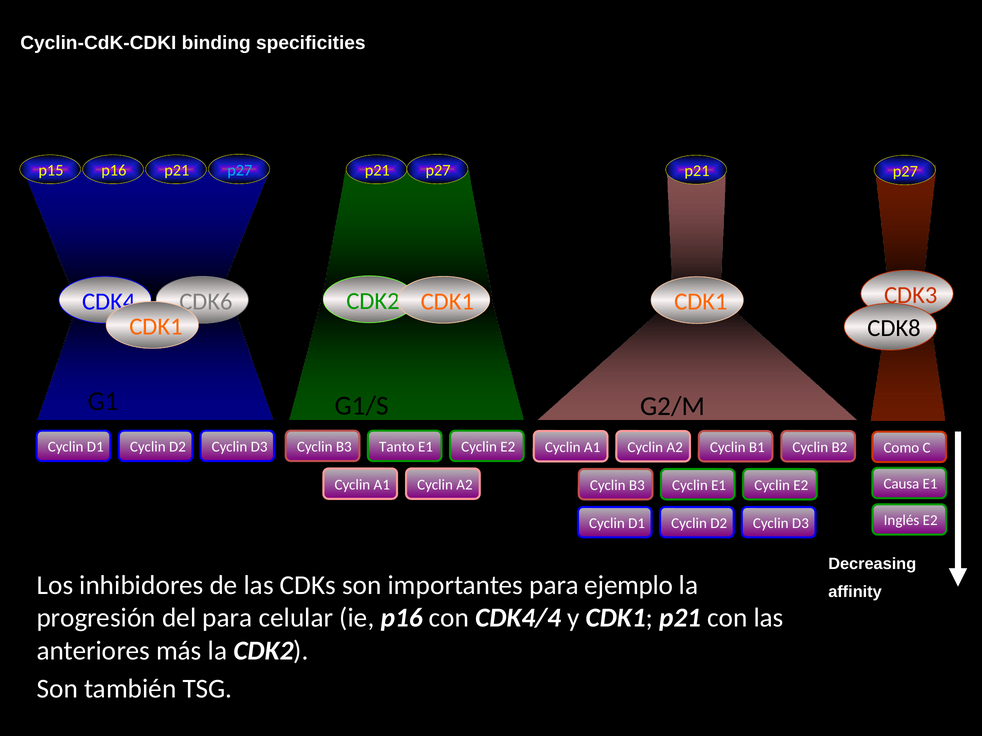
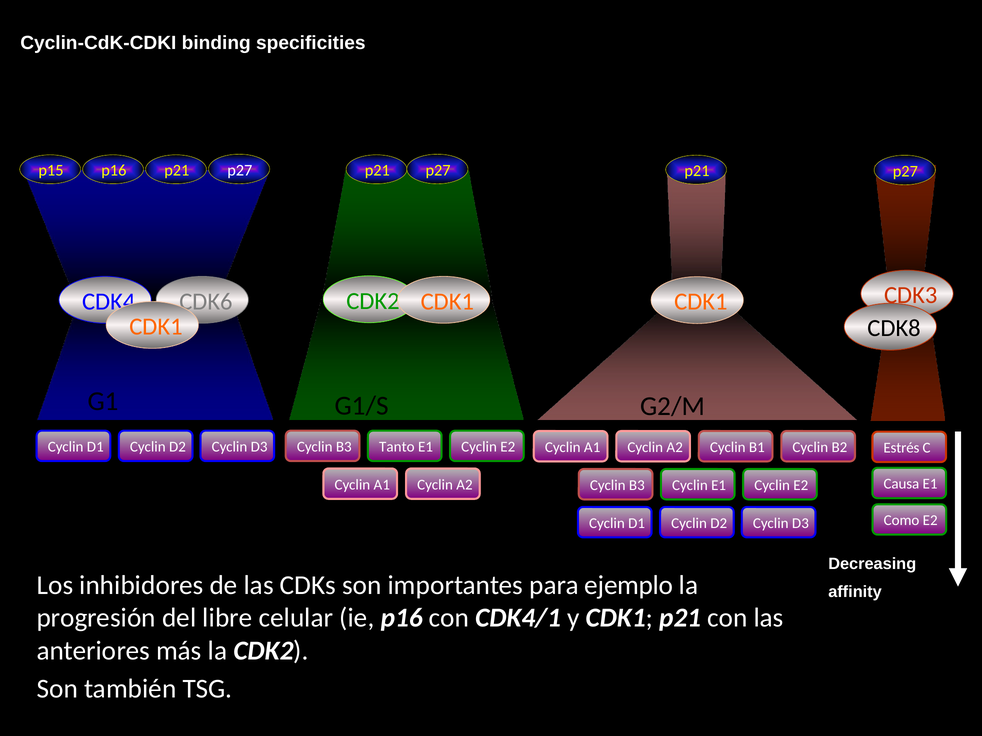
p27 colour: light blue -> white (240, 170)
Como: Como -> Estrés (901, 448)
Inglés: Inglés -> Como (902, 521)
del para: para -> libre (227, 618)
CDK4/4: CDK4/4 -> CDK4/1 (518, 618)
